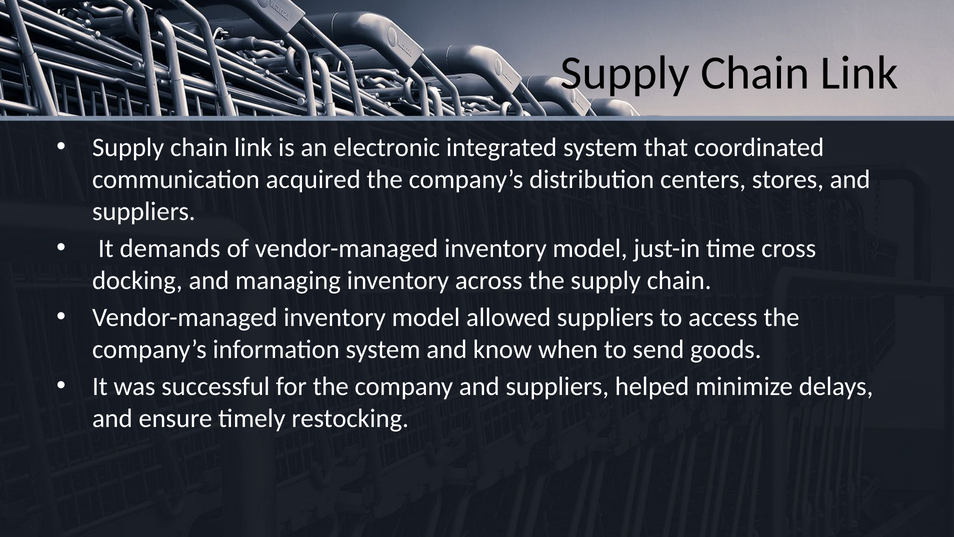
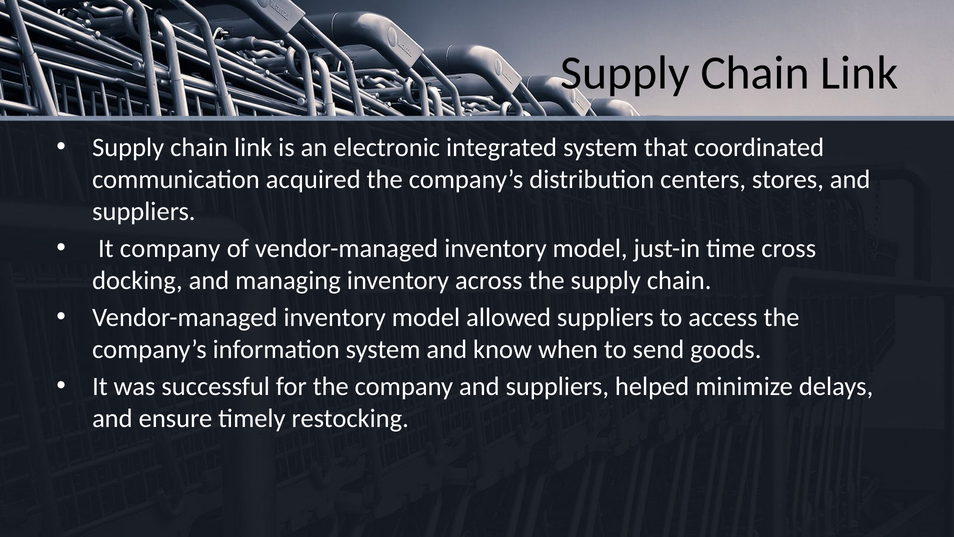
It demands: demands -> company (170, 248)
